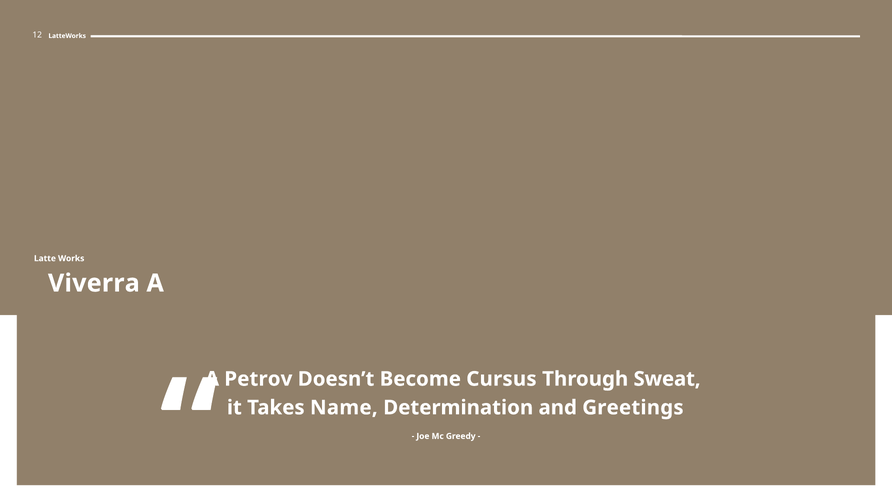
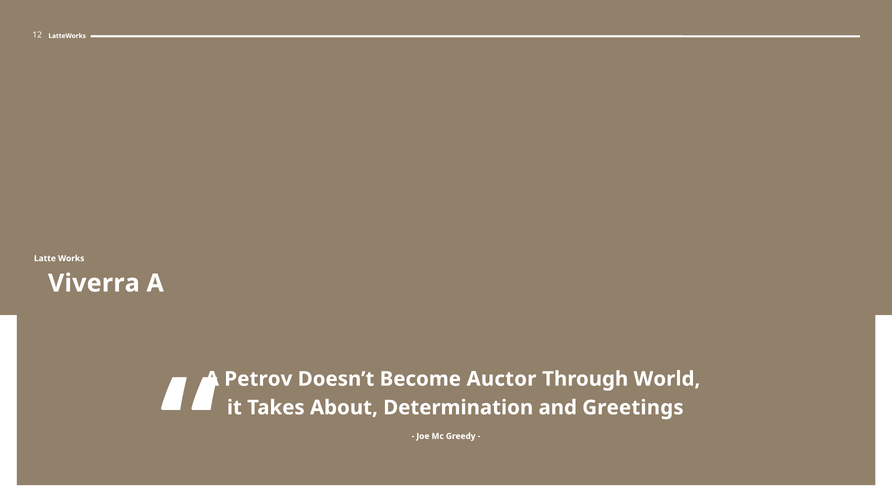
Cursus: Cursus -> Auctor (501, 379)
Sweat: Sweat -> World (667, 379)
Name: Name -> About (344, 407)
